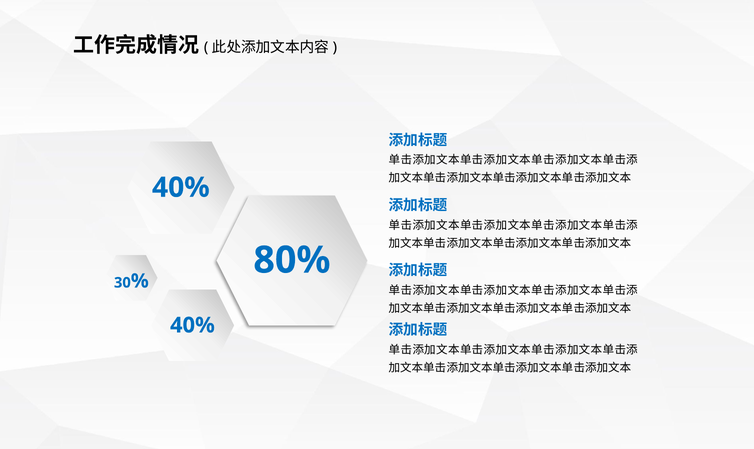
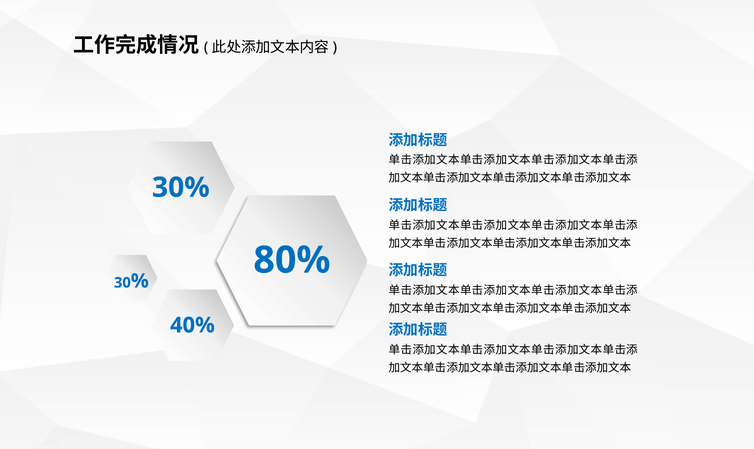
40%: 40% -> 30% (181, 187)
